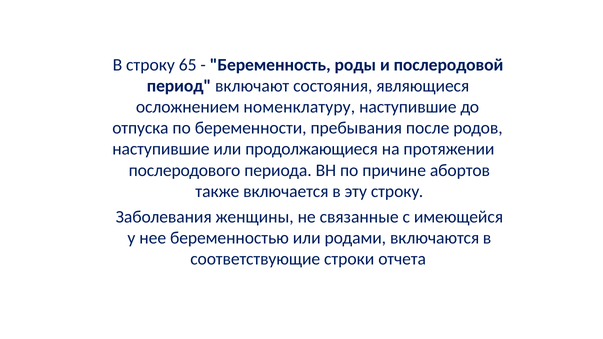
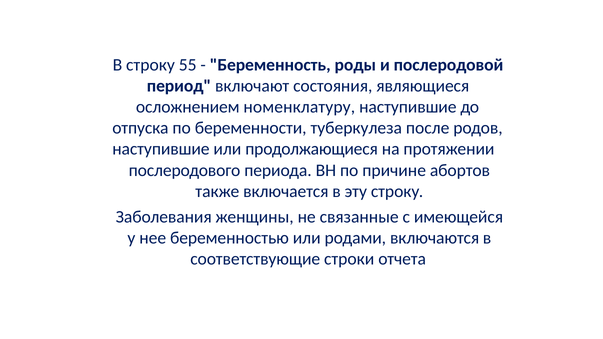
65: 65 -> 55 (188, 65)
пребывания: пребывания -> туберкулеза (356, 128)
